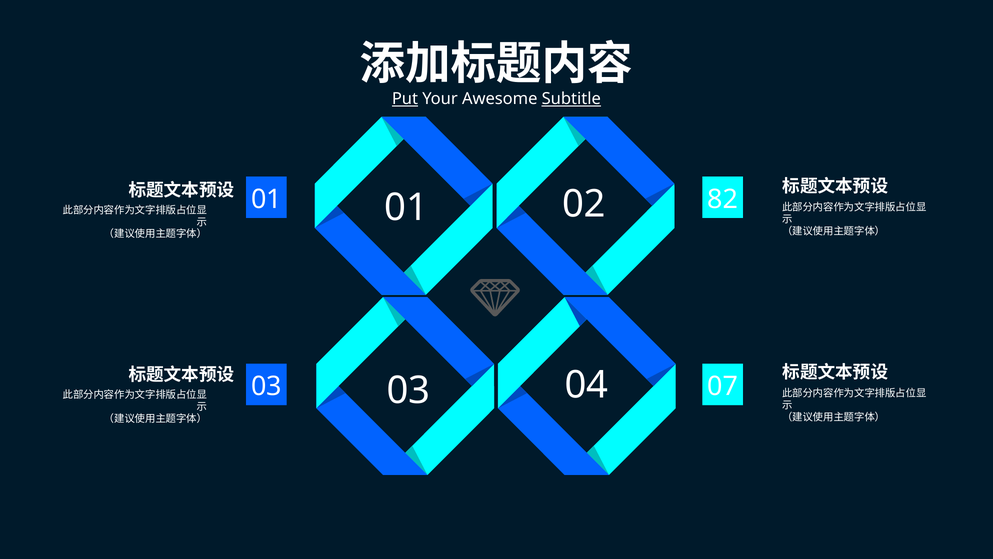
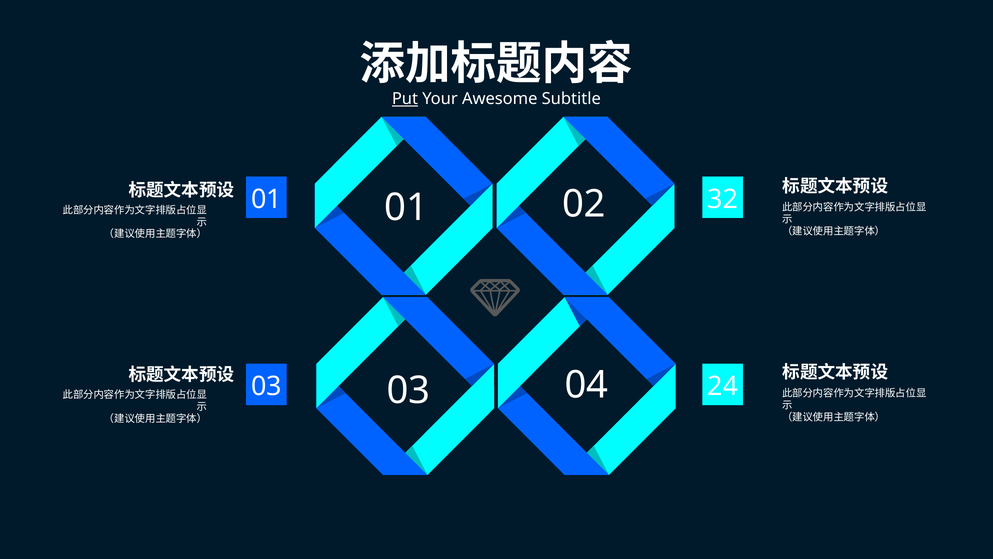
Subtitle underline: present -> none (571, 99)
82: 82 -> 32 (723, 199)
07: 07 -> 24 (723, 386)
